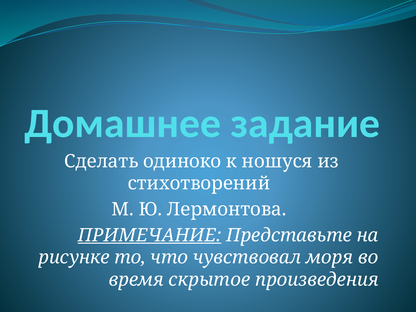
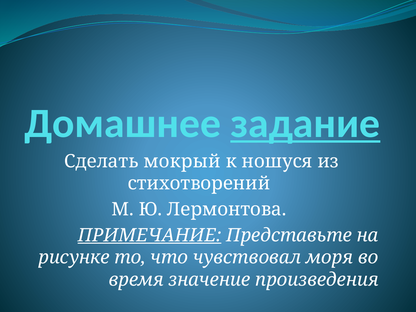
задание underline: none -> present (305, 124)
одиноко: одиноко -> мокрый (182, 161)
скрытое: скрытое -> значение (209, 280)
